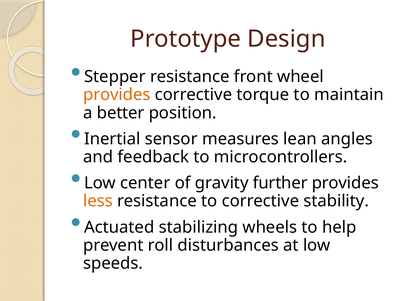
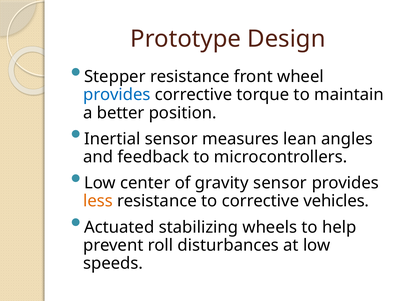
provides colour: orange -> blue (117, 95)
gravity further: further -> sensor (280, 183)
stability: stability -> vehicles (336, 201)
